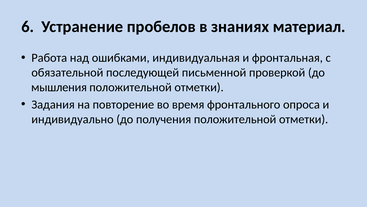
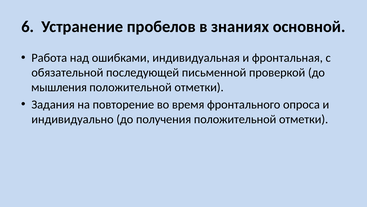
материал: материал -> основной (309, 27)
